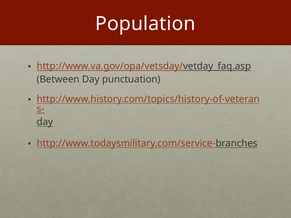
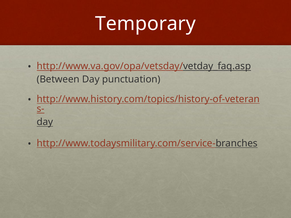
Population: Population -> Temporary (145, 24)
